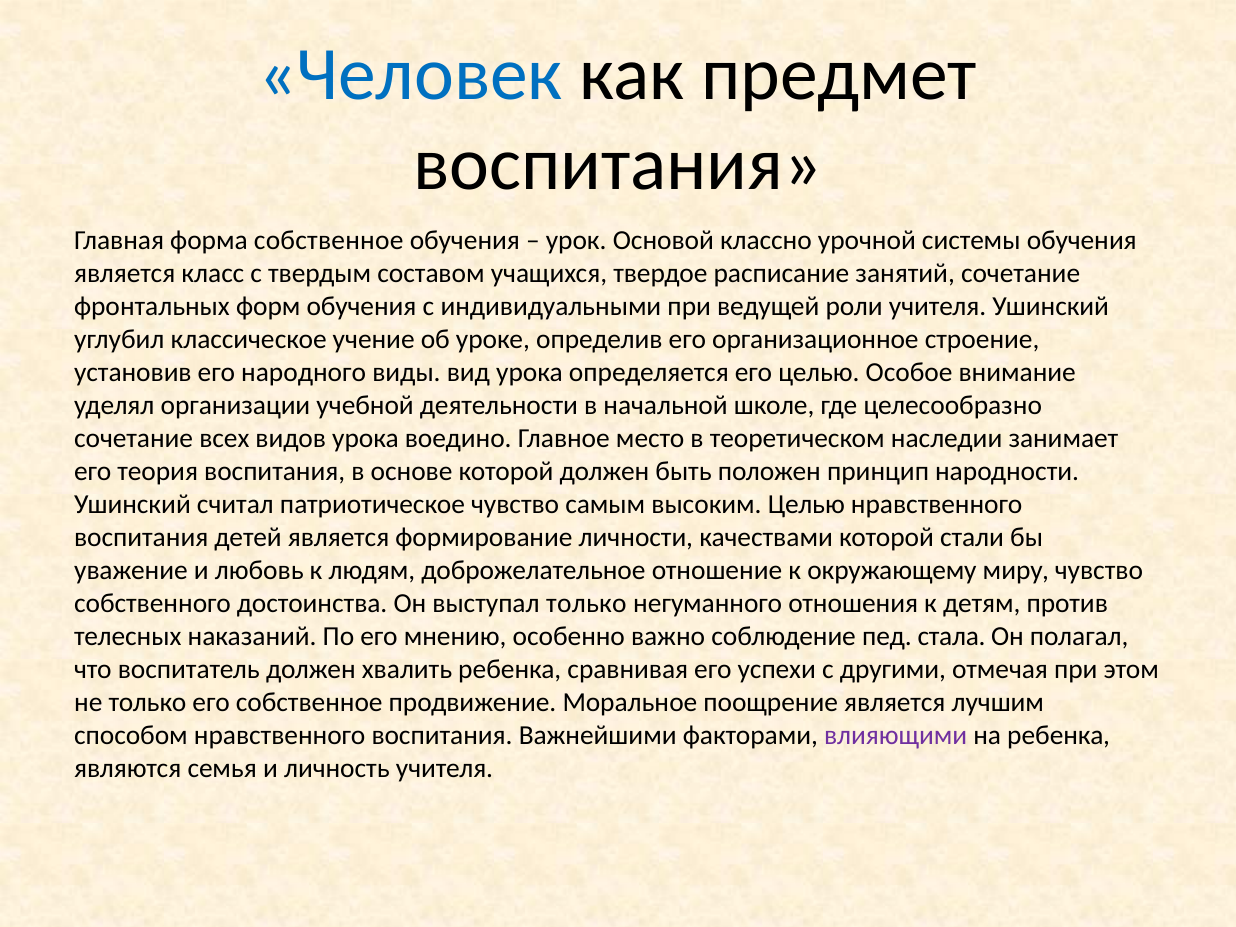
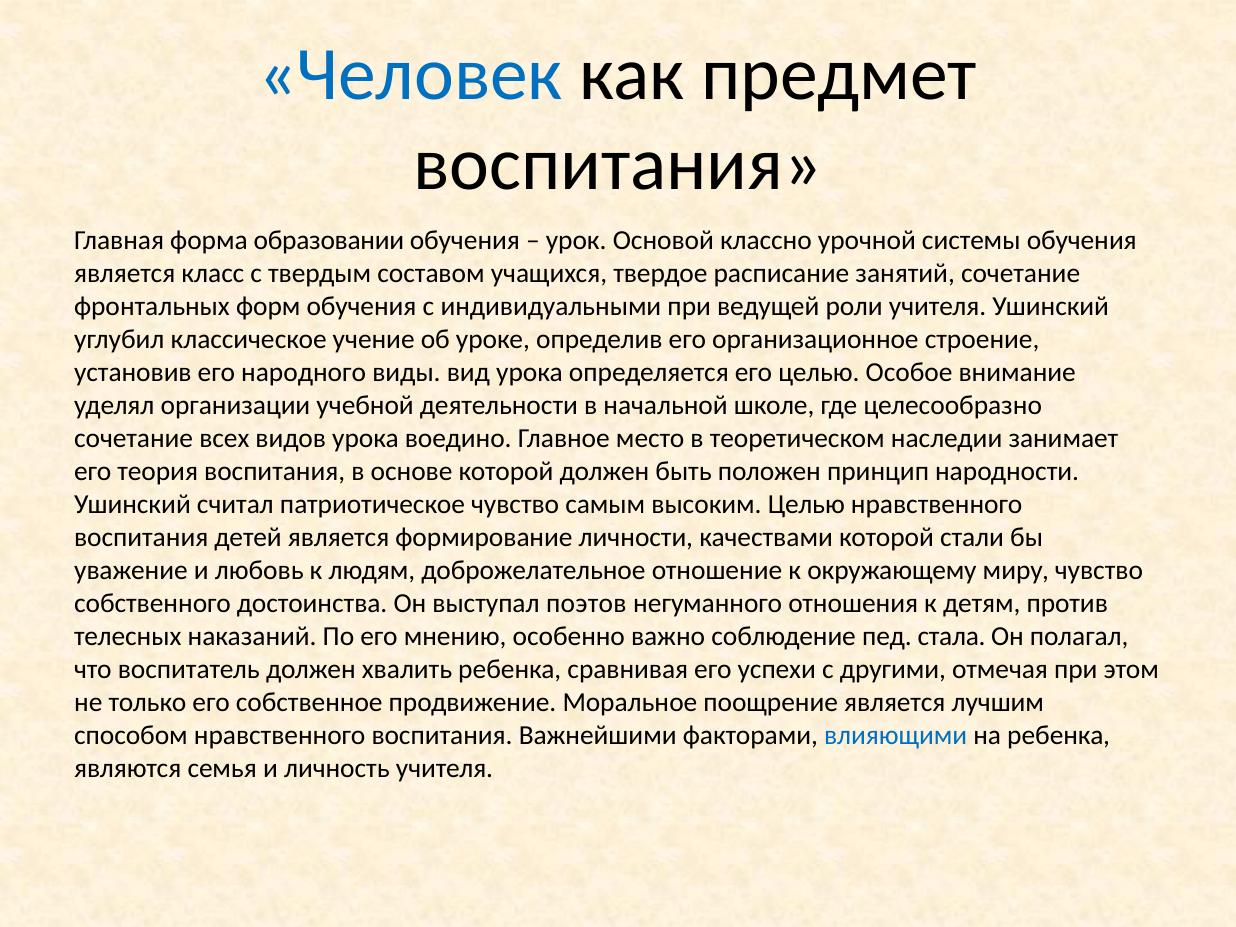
форма собственное: собственное -> образовании (329, 241)
выступал только: только -> поэтов (586, 603)
влияющими colour: purple -> blue (896, 735)
